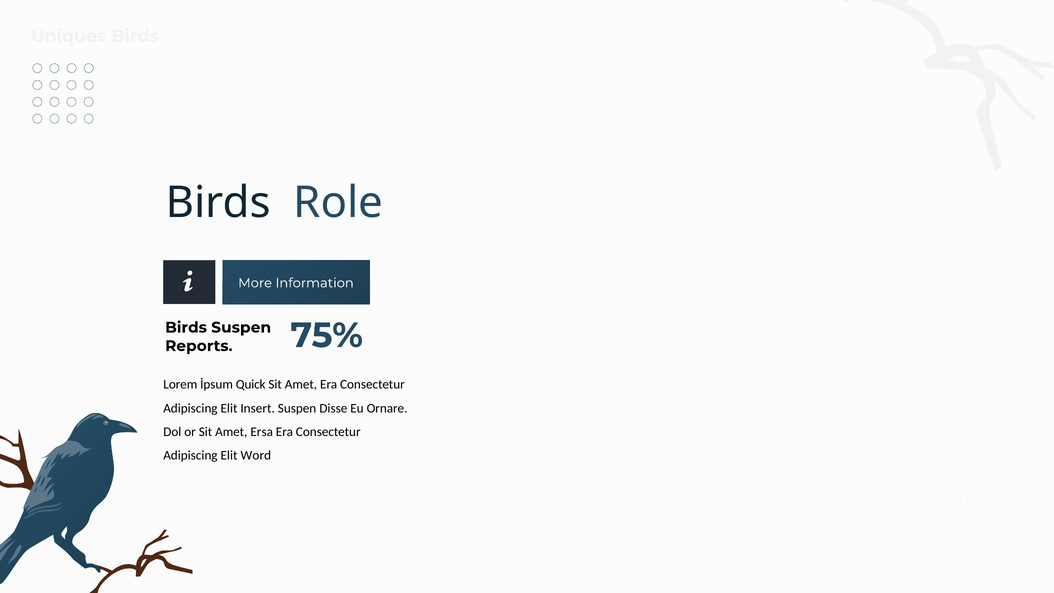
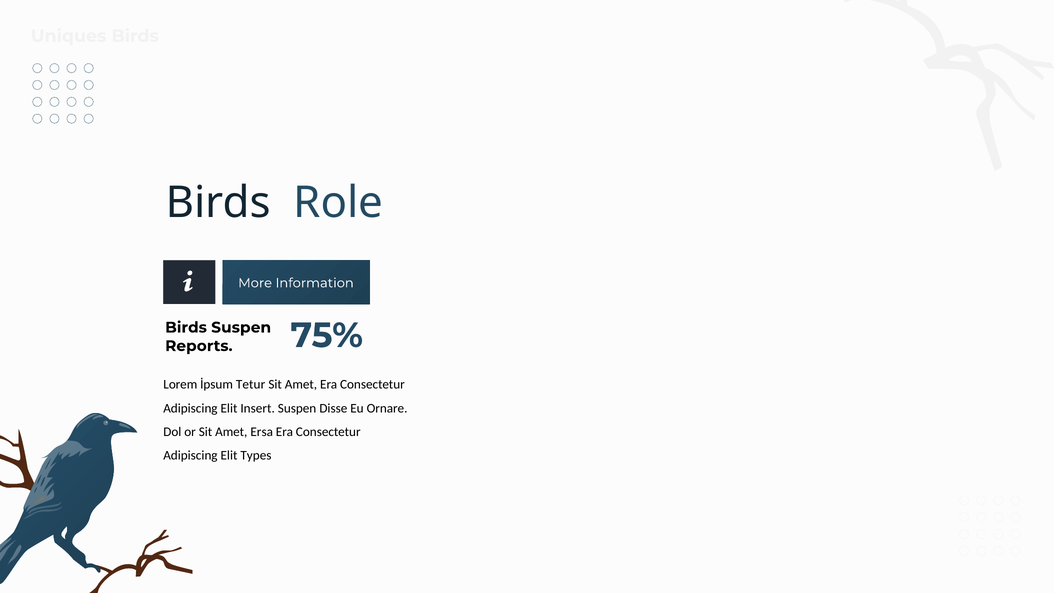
Quick: Quick -> Tetur (251, 384)
Word: Word -> Types (256, 456)
